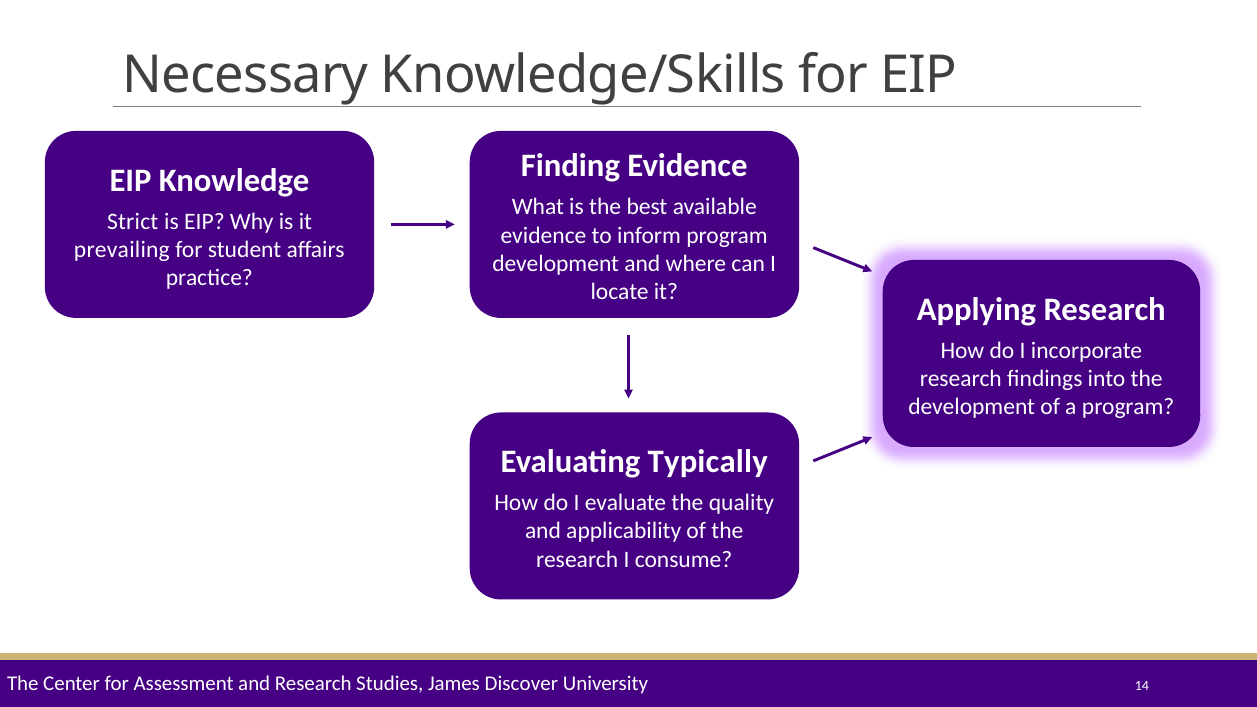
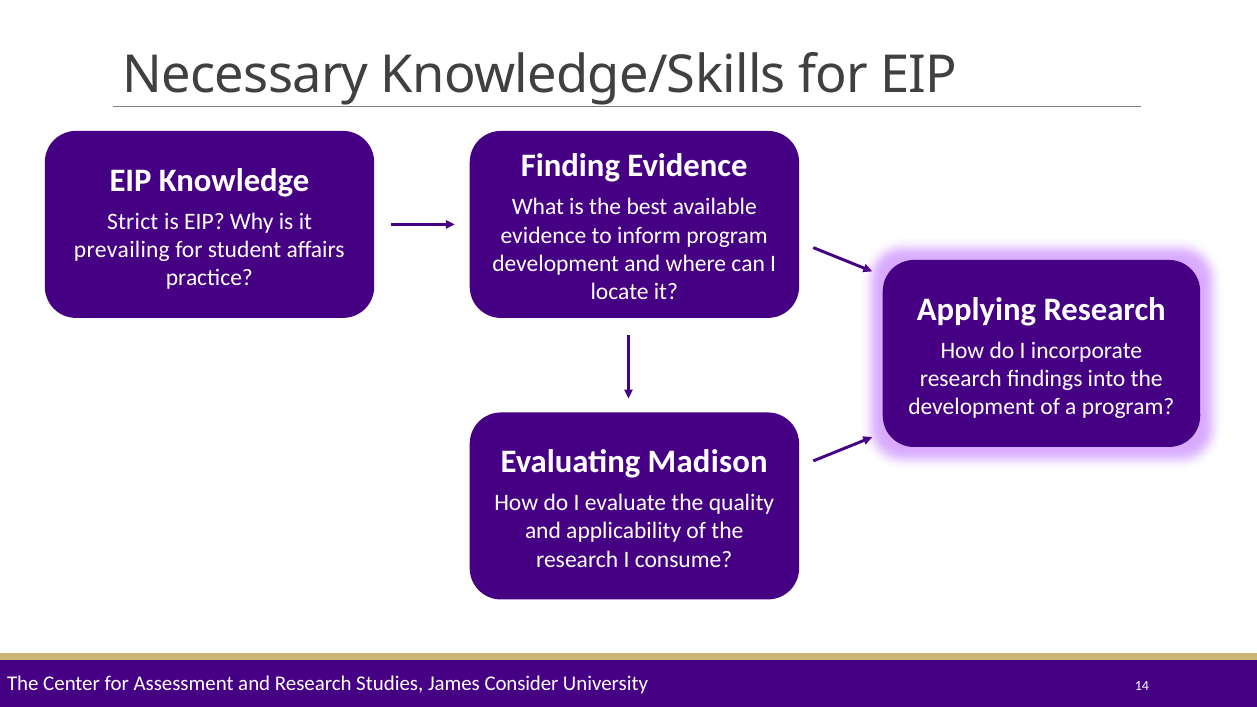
Typically: Typically -> Madison (708, 462)
Discover: Discover -> Consider (521, 684)
